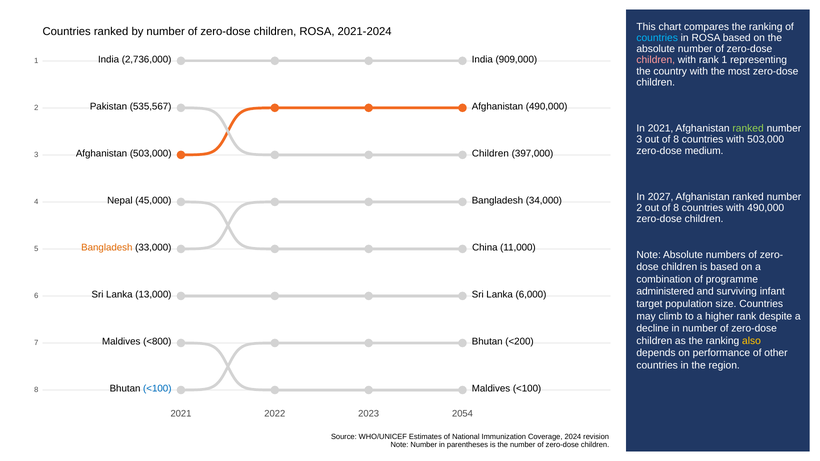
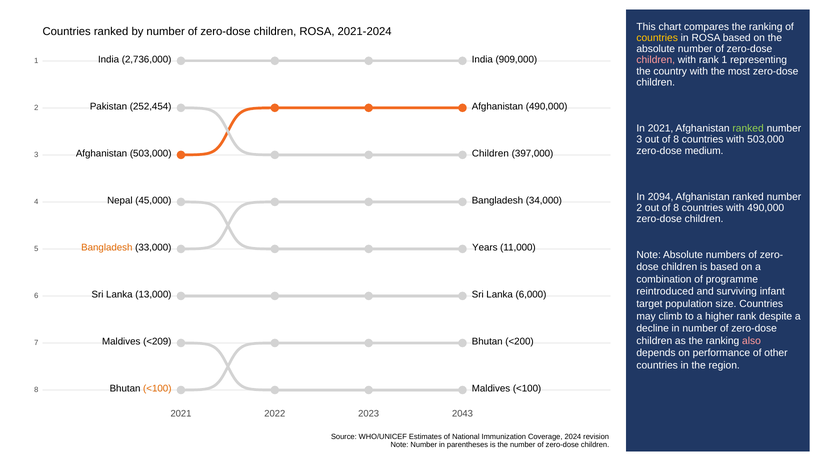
countries colour: light blue -> yellow (657, 38)
535,567: 535,567 -> 252,454 (151, 107)
2027: 2027 -> 2094 (661, 197)
China: China -> Years (485, 248)
administered: administered -> reintroduced (665, 292)
also colour: yellow -> pink (751, 341)
<800: <800 -> <209 (157, 342)
<100 colour: blue -> orange (157, 389)
2054: 2054 -> 2043 (462, 414)
